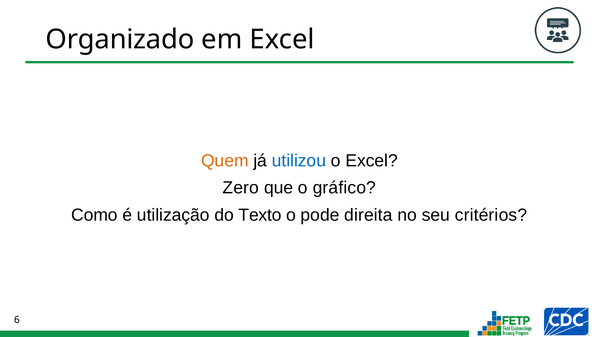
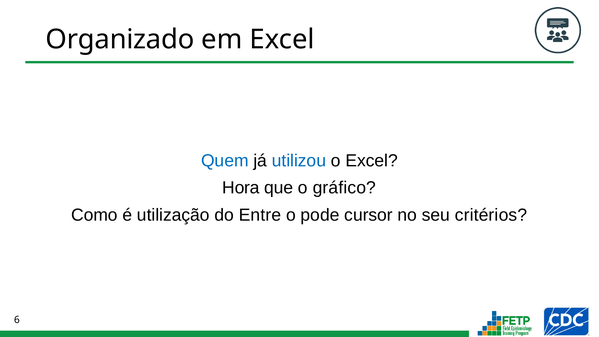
Quem colour: orange -> blue (225, 161)
Zero: Zero -> Hora (241, 188)
Texto: Texto -> Entre (260, 215)
direita: direita -> cursor (369, 215)
